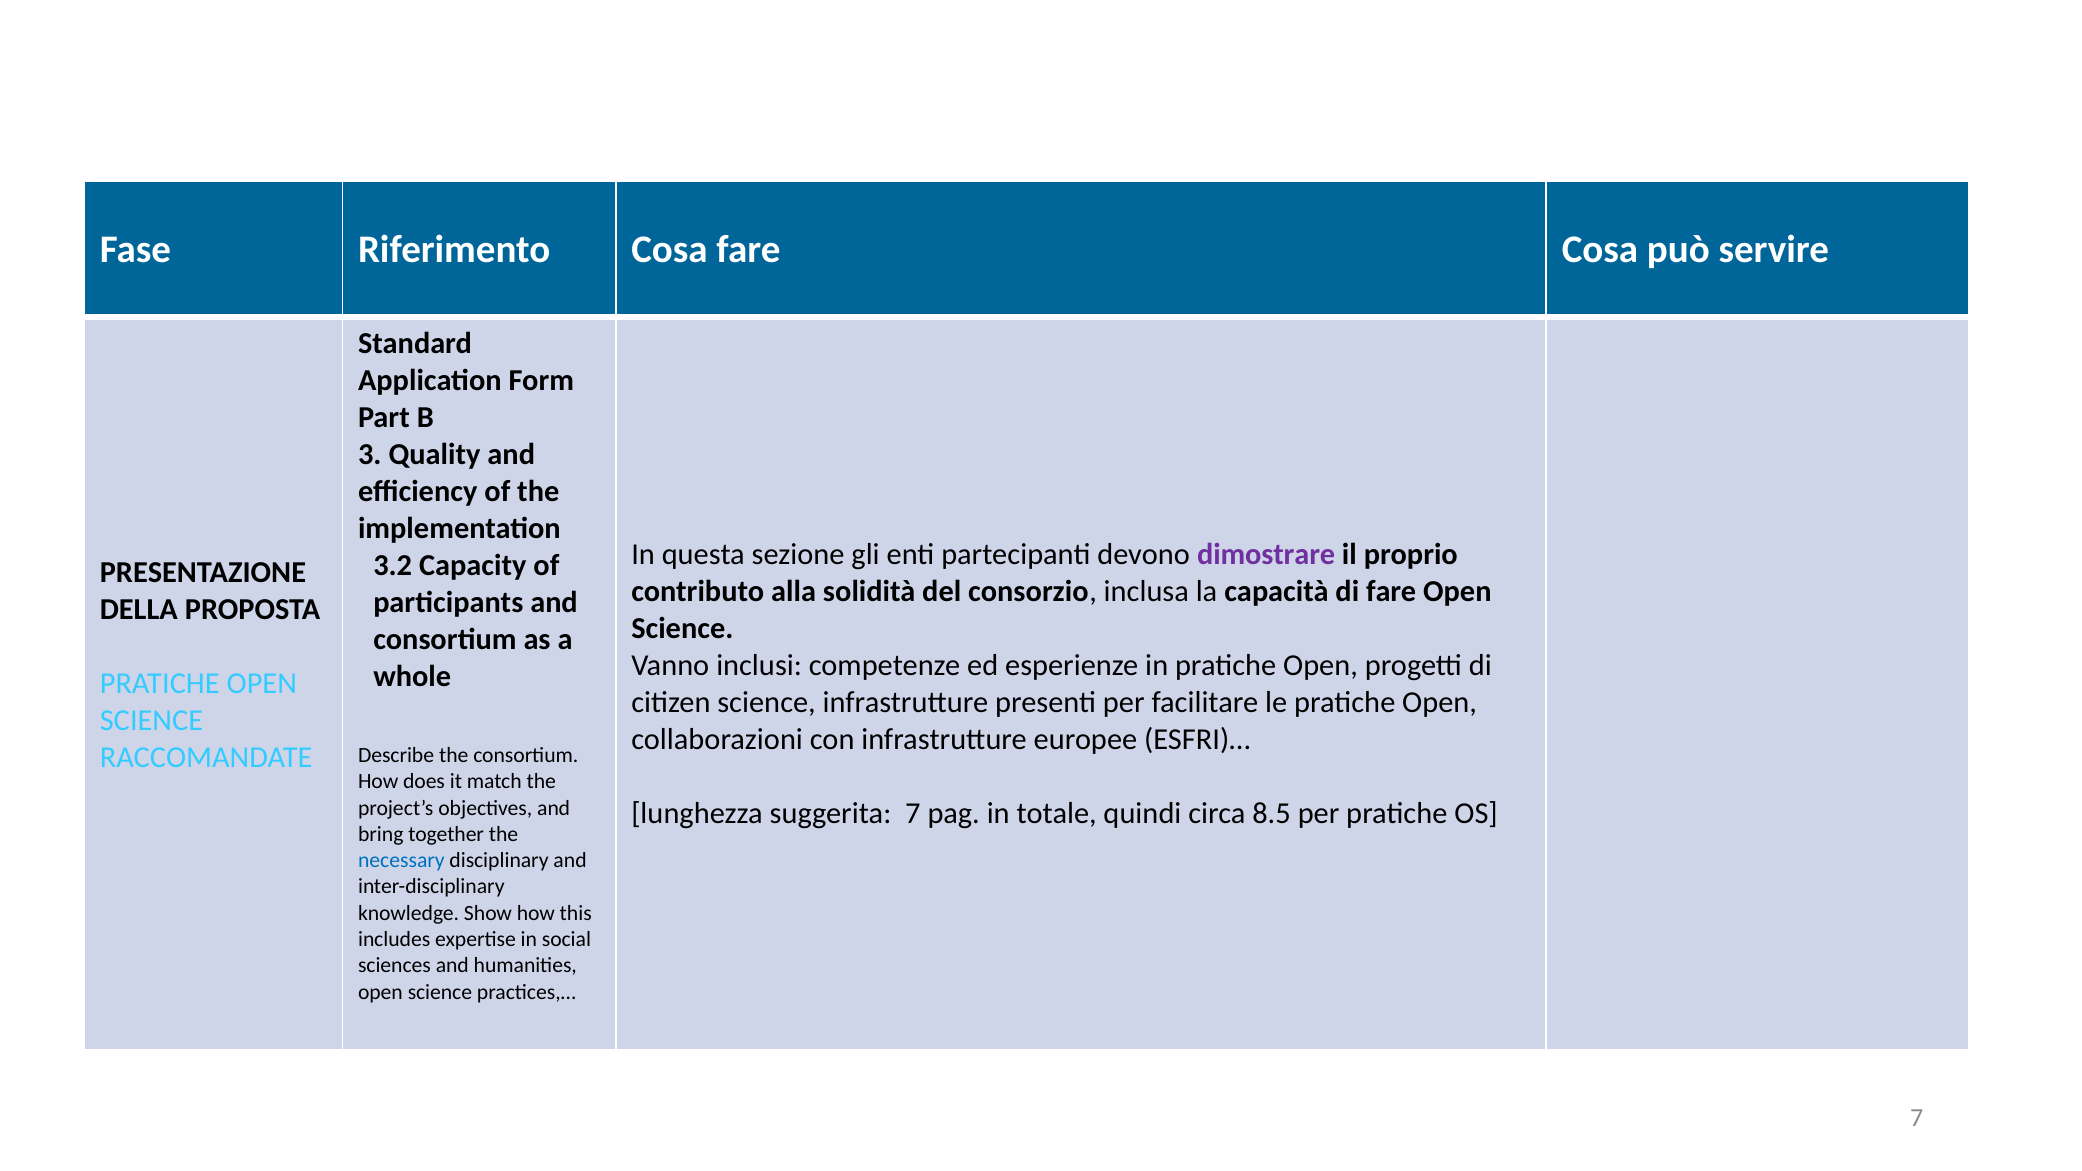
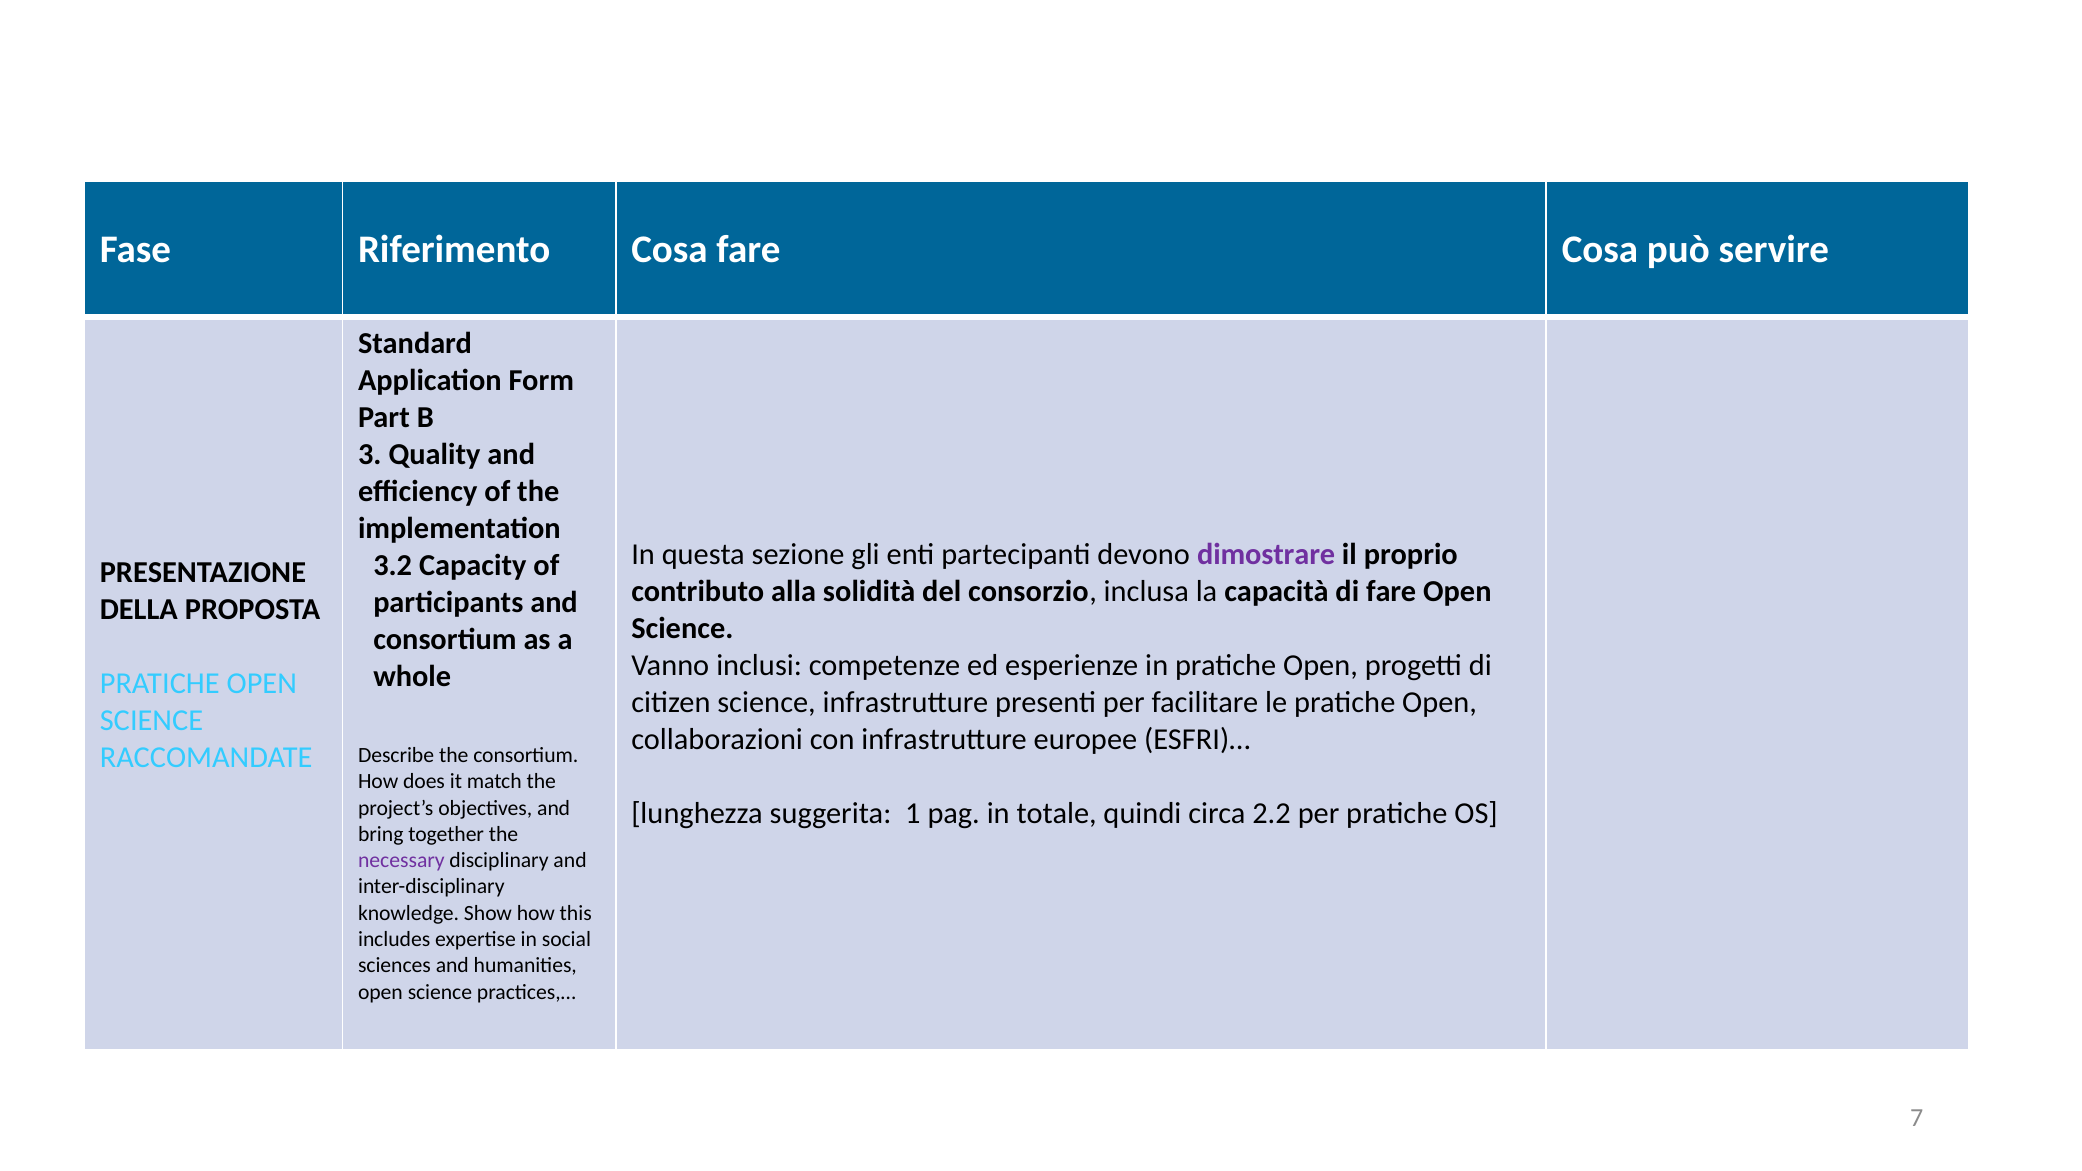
suggerita 7: 7 -> 1 (913, 813)
8.5: 8.5 -> 2.2 (1272, 813)
necessary colour: blue -> purple (401, 861)
